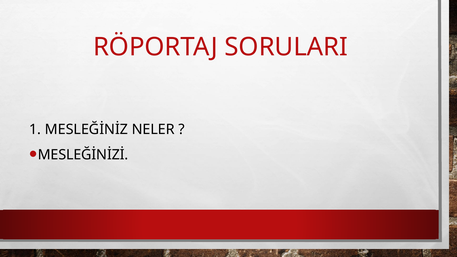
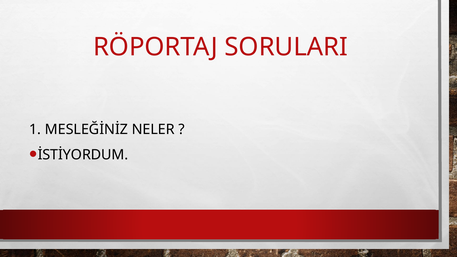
MESLEĞİNİZİ: MESLEĞİNİZİ -> İSTİYORDUM (83, 155)
